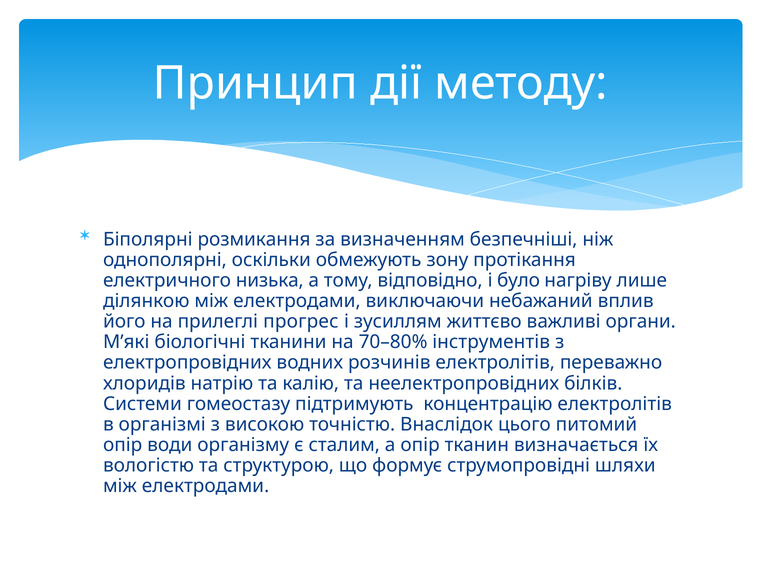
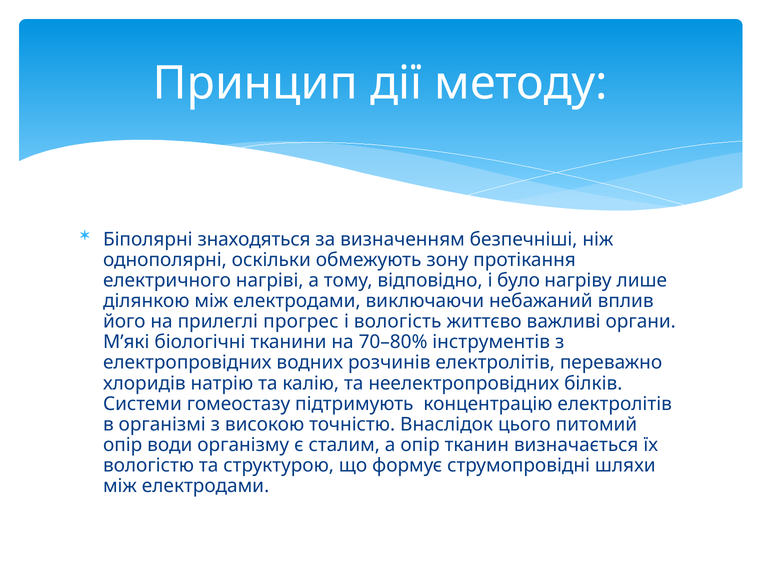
розмикання: розмикання -> знаходяться (254, 239)
низька: низька -> нагріві (270, 280)
зусиллям: зусиллям -> вологість (398, 321)
